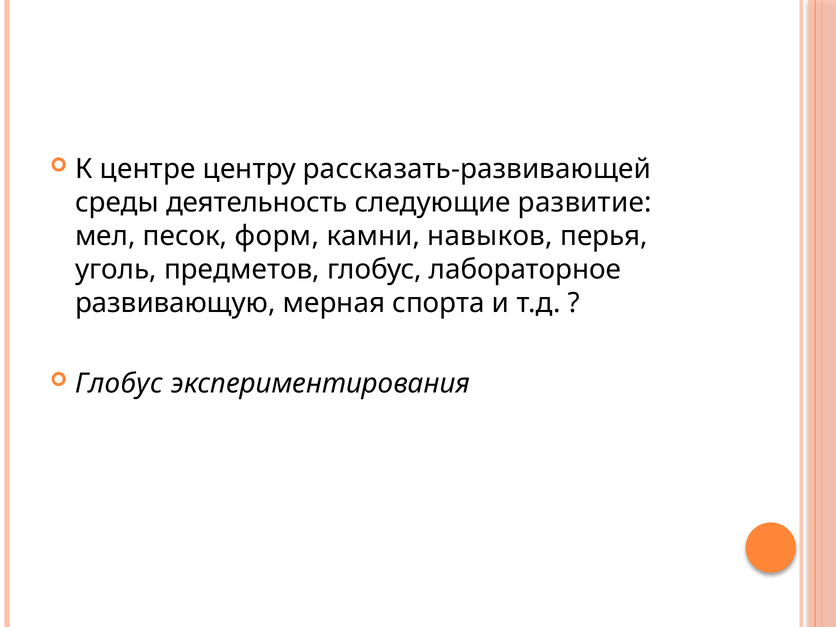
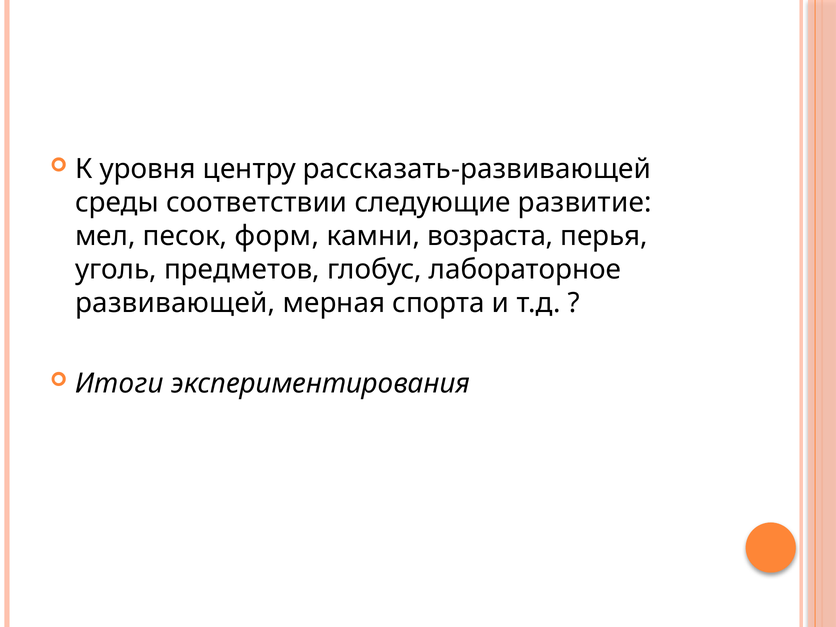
центре: центре -> уровня (148, 169)
деятельность: деятельность -> соответствии (257, 203)
навыков: навыков -> возраста (490, 236)
развивающую: развивающую -> развивающей (175, 303)
Глобус: Глобус -> Итоги (119, 384)
